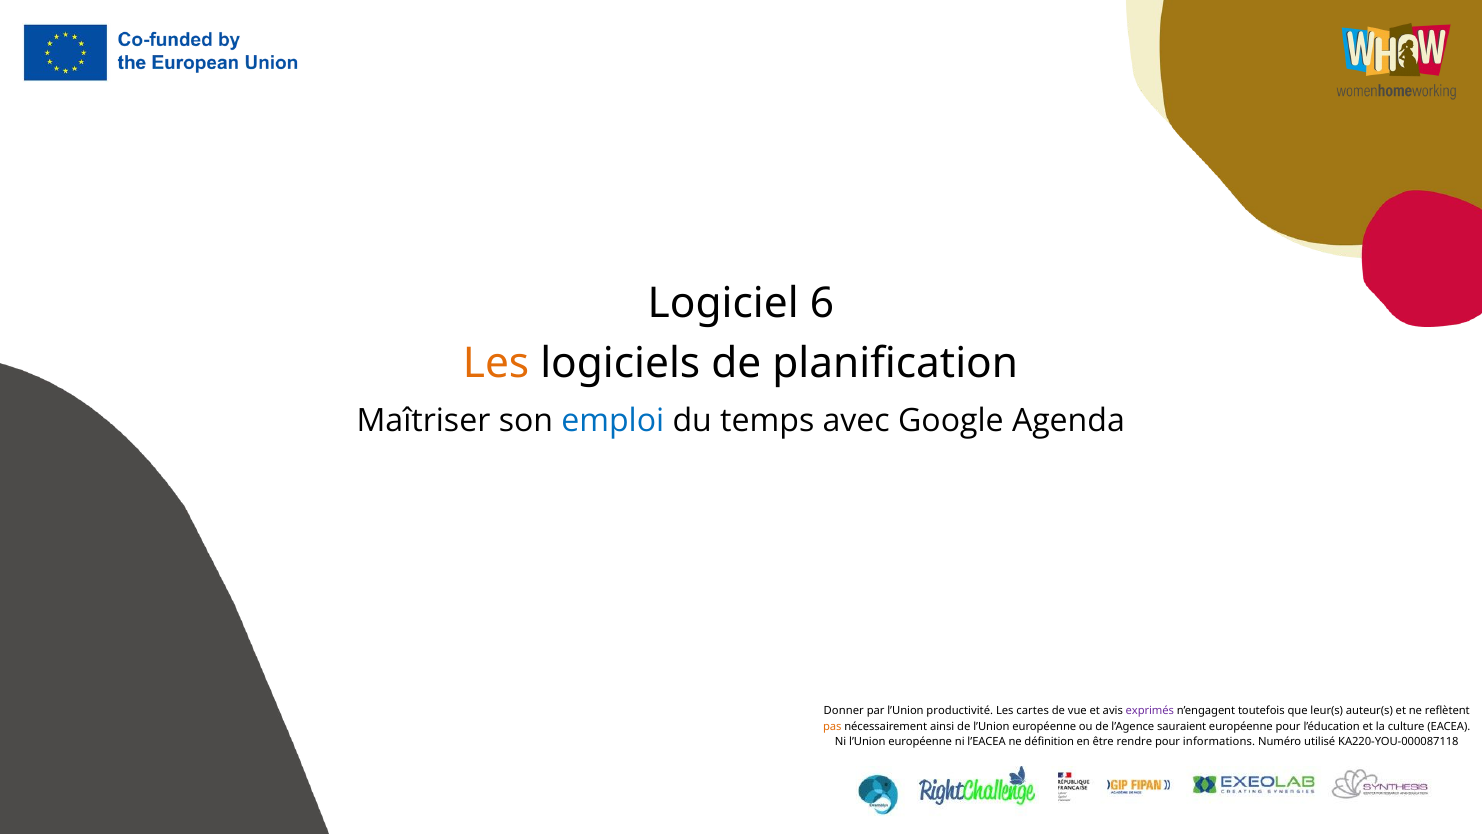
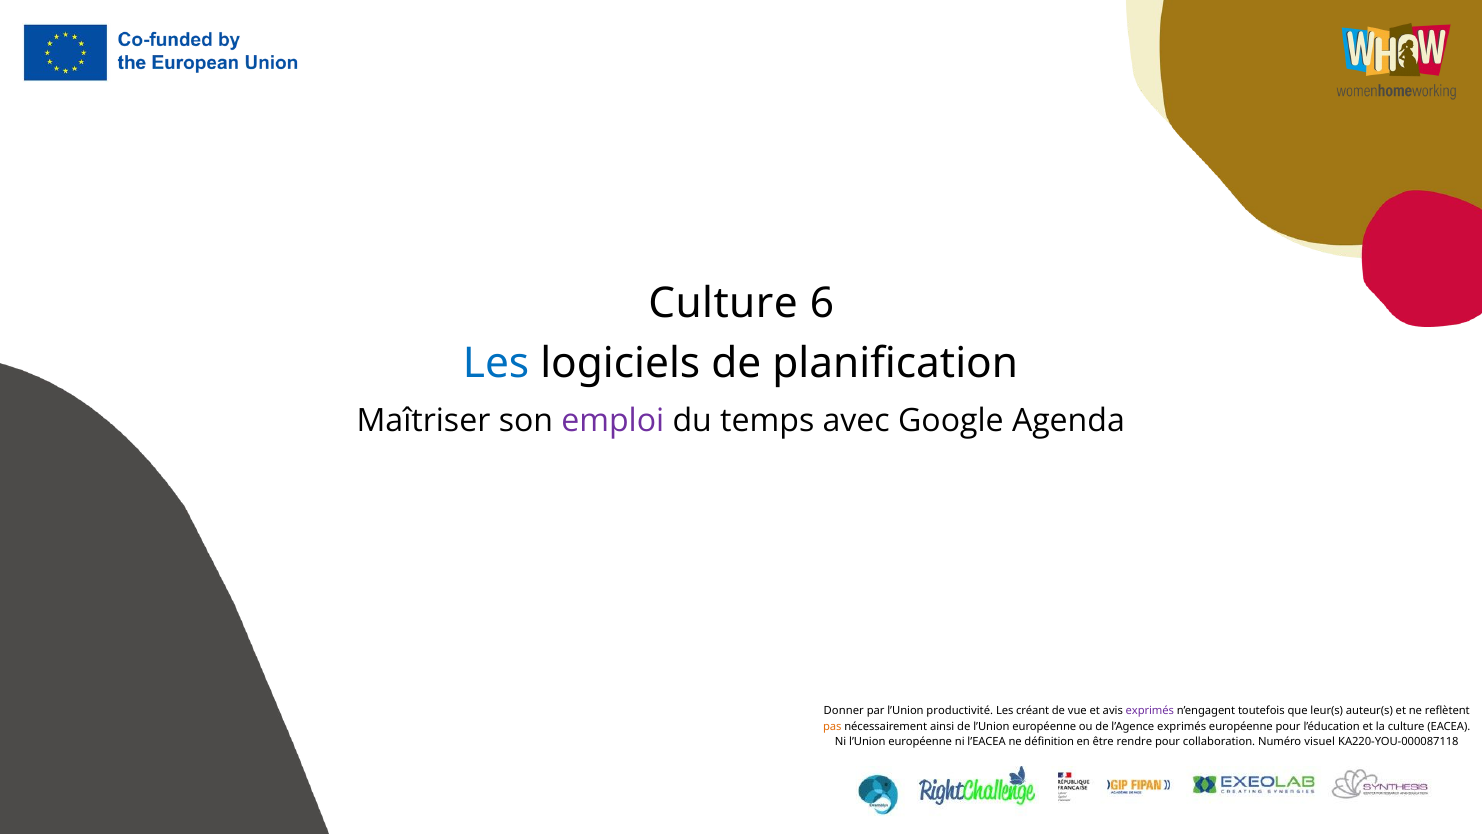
Logiciel: Logiciel -> Culture (723, 304)
Les colour: orange -> blue (496, 363)
emploi colour: blue -> purple (613, 421)
cartes: cartes -> créant (1033, 711)
l’Agence sauraient: sauraient -> exprimés (1182, 726)
informations: informations -> collaboration (1219, 742)
utilisé: utilisé -> visuel (1320, 742)
